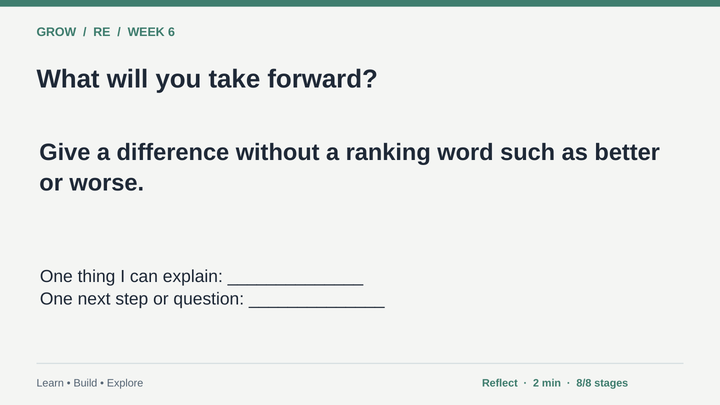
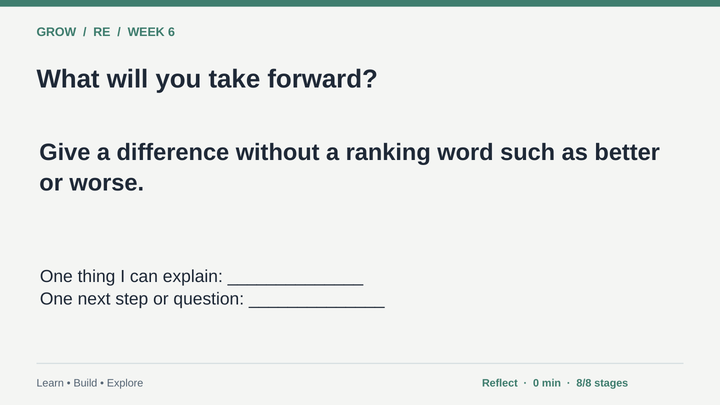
2: 2 -> 0 (536, 383)
